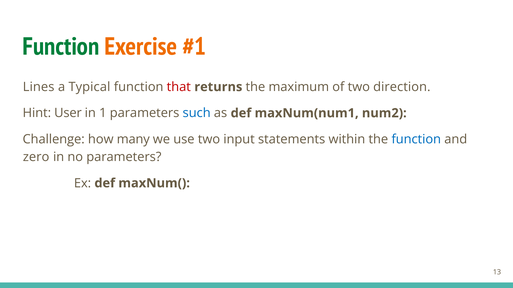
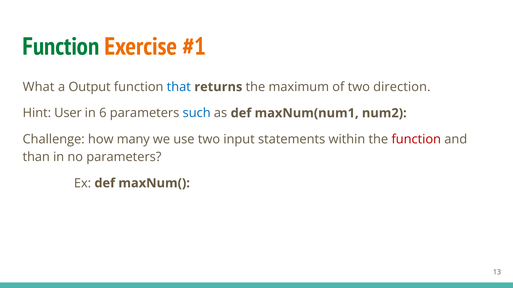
Lines: Lines -> What (39, 87)
Typical: Typical -> Output (90, 87)
that colour: red -> blue (179, 87)
1: 1 -> 6 (103, 113)
function colour: blue -> red (416, 140)
zero: zero -> than (36, 157)
